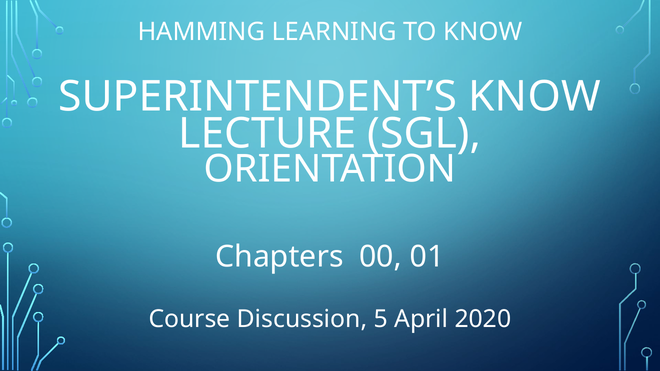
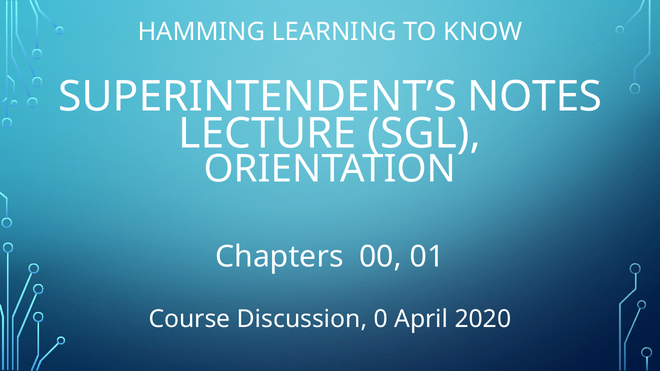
SUPERINTENDENT’S KNOW: KNOW -> NOTES (535, 97)
5: 5 -> 0 (381, 319)
